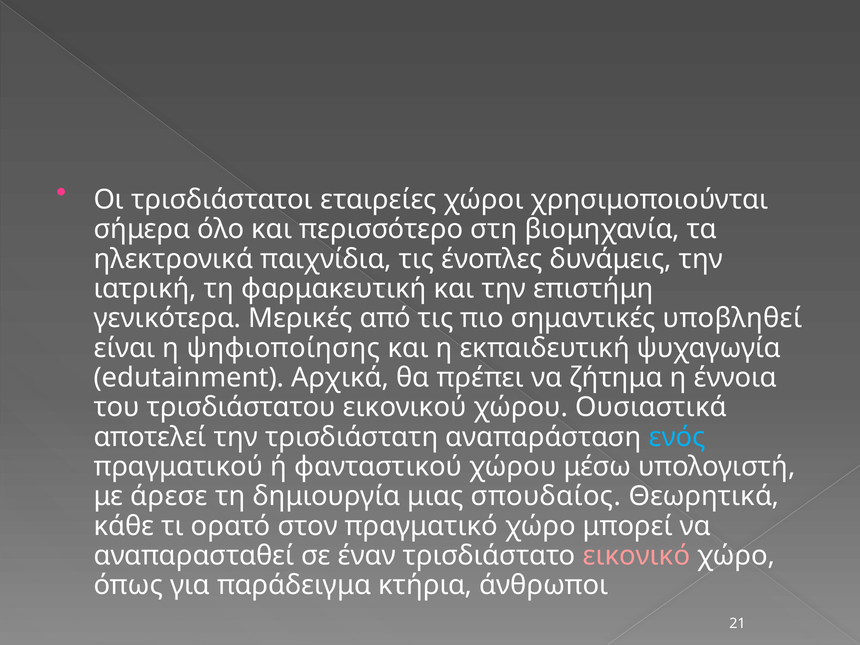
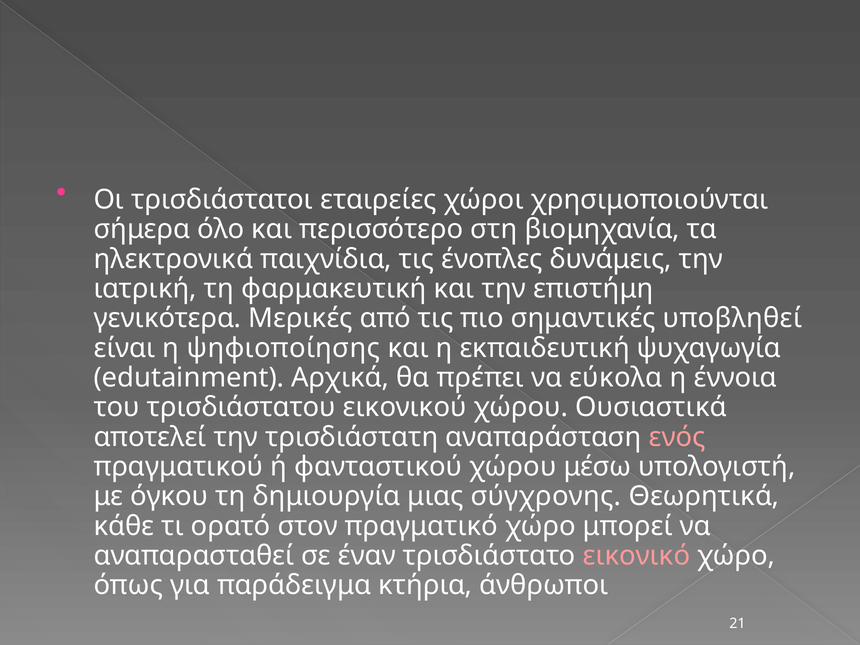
ζήτημα: ζήτημα -> εύκολα (616, 378)
ενός colour: light blue -> pink (677, 437)
άρεσε: άρεσε -> όγκου (169, 496)
σπουδαίος: σπουδαίος -> σύγχρονης (546, 496)
